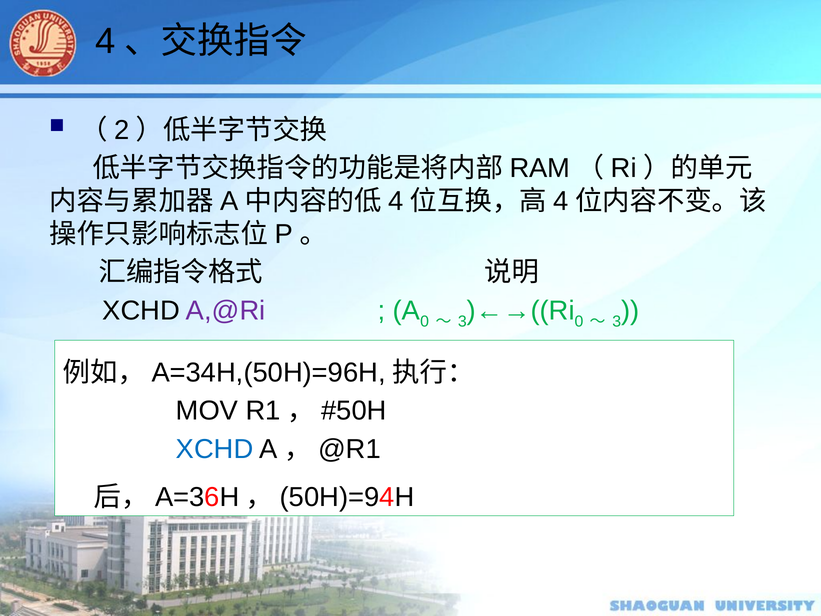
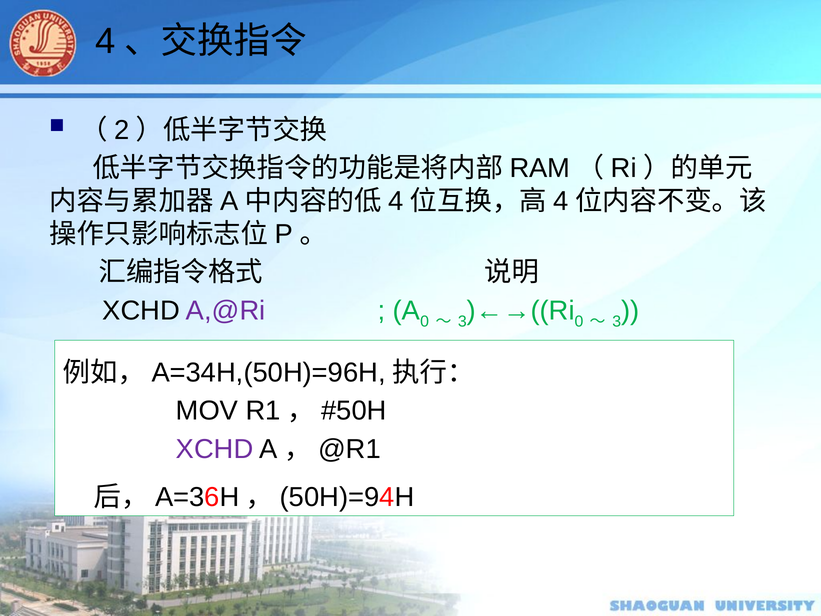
XCHD colour: blue -> purple (215, 449)
